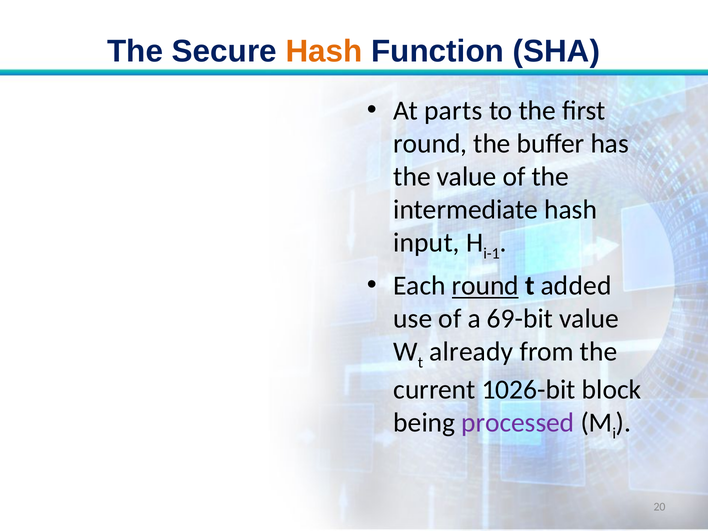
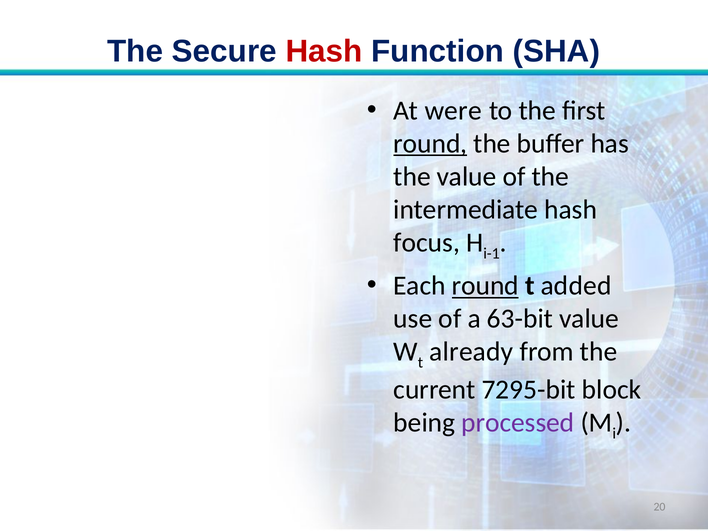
Hash colour: orange -> red (324, 51)
parts: parts -> were (453, 110)
round underline: none -> present (430, 143)
input: input -> focus (427, 243)
69-bit: 69-bit -> 63-bit (520, 319)
1026-bit: 1026-bit -> 7295-bit (529, 390)
